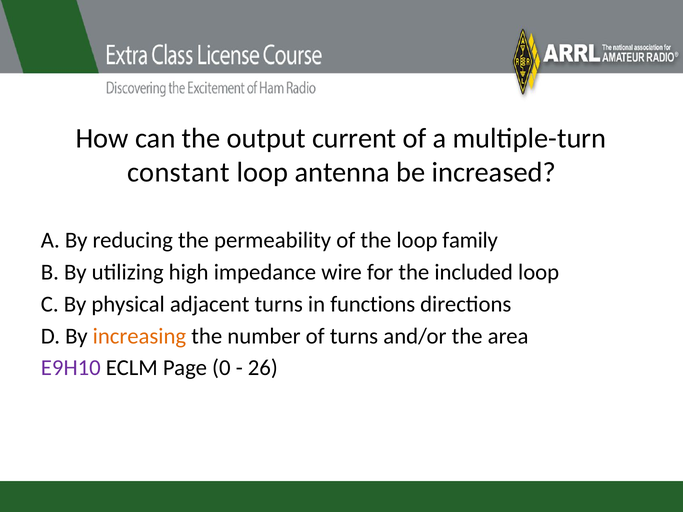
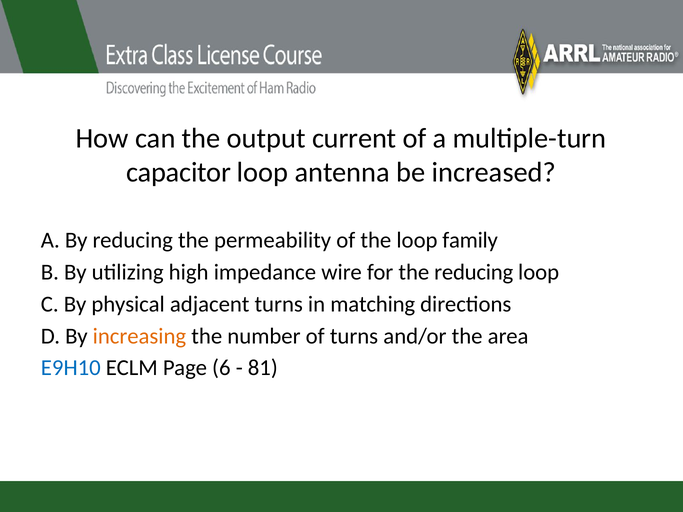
constant: constant -> capacitor (179, 173)
the included: included -> reducing (474, 272)
functions: functions -> matching (373, 304)
E9H10 colour: purple -> blue (71, 368)
0: 0 -> 6 (221, 368)
26: 26 -> 81 (263, 368)
